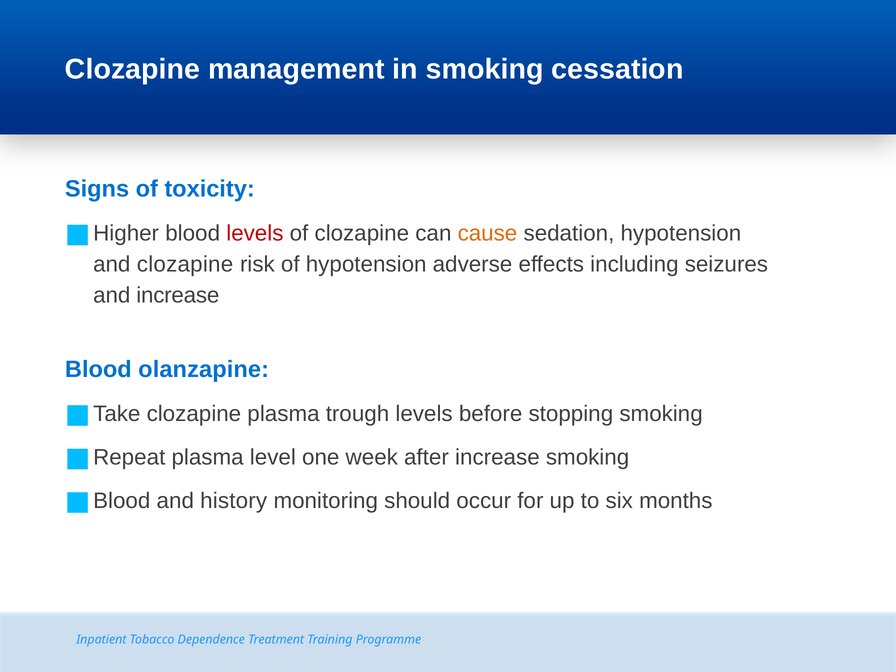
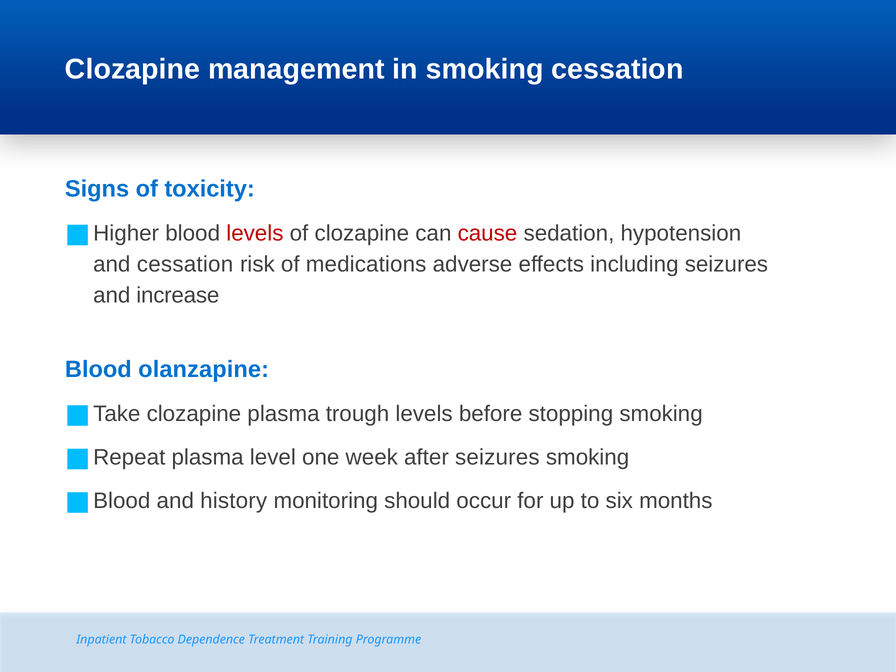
cause colour: orange -> red (487, 233)
and clozapine: clozapine -> cessation (185, 264)
of hypotension: hypotension -> medications (366, 264)
after increase: increase -> seizures (497, 457)
